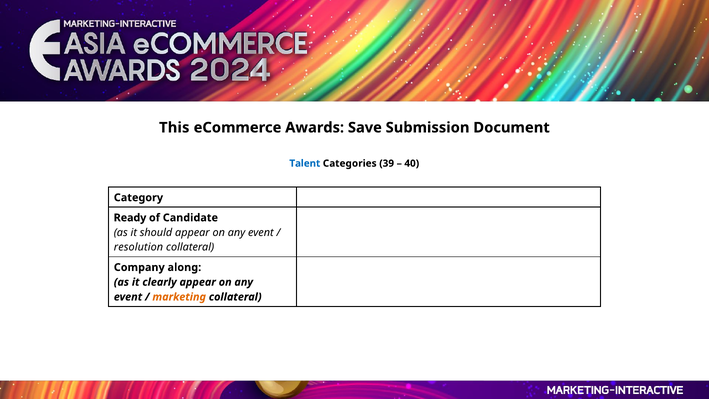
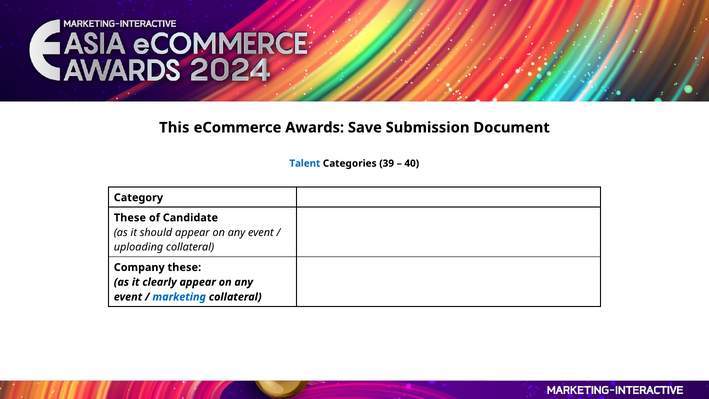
Ready: Ready -> These (130, 218)
resolution: resolution -> uploading (139, 247)
Company along: along -> these (184, 267)
marketing colour: orange -> blue (179, 297)
